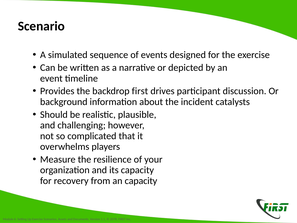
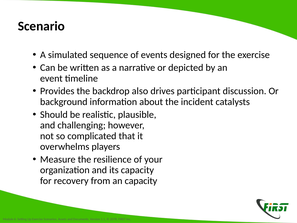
backdrop first: first -> also (140, 91)
